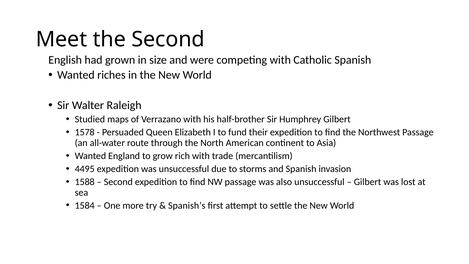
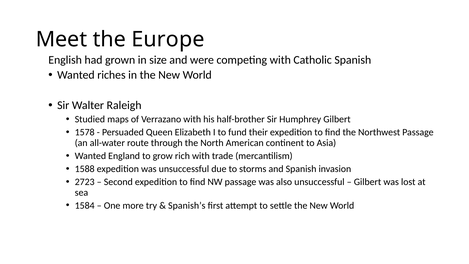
the Second: Second -> Europe (168, 39)
4495: 4495 -> 1588 (85, 169)
1588: 1588 -> 2723 (85, 182)
